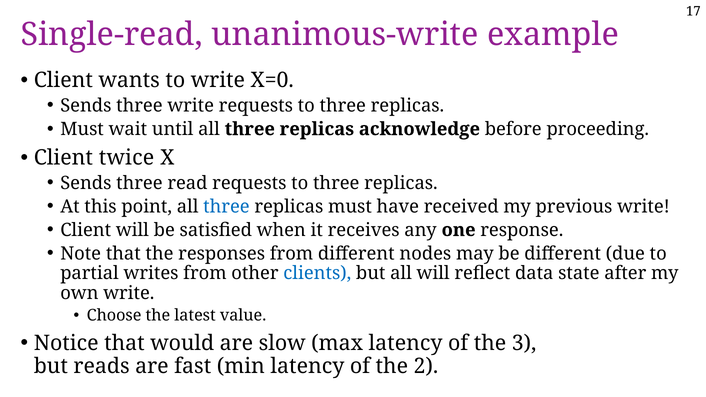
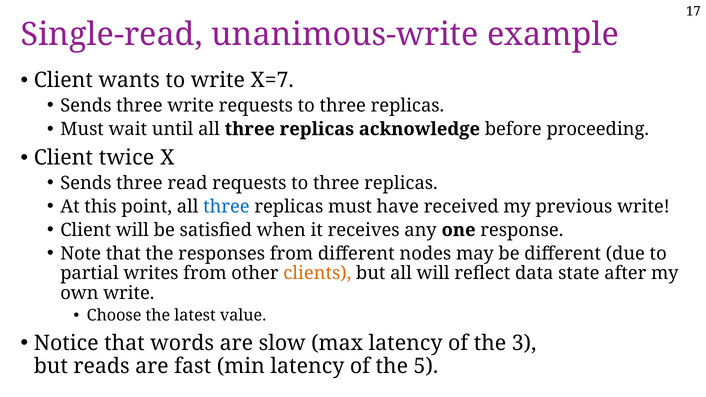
X=0: X=0 -> X=7 (272, 80)
clients colour: blue -> orange (317, 273)
would: would -> words (182, 343)
2: 2 -> 5 (426, 366)
